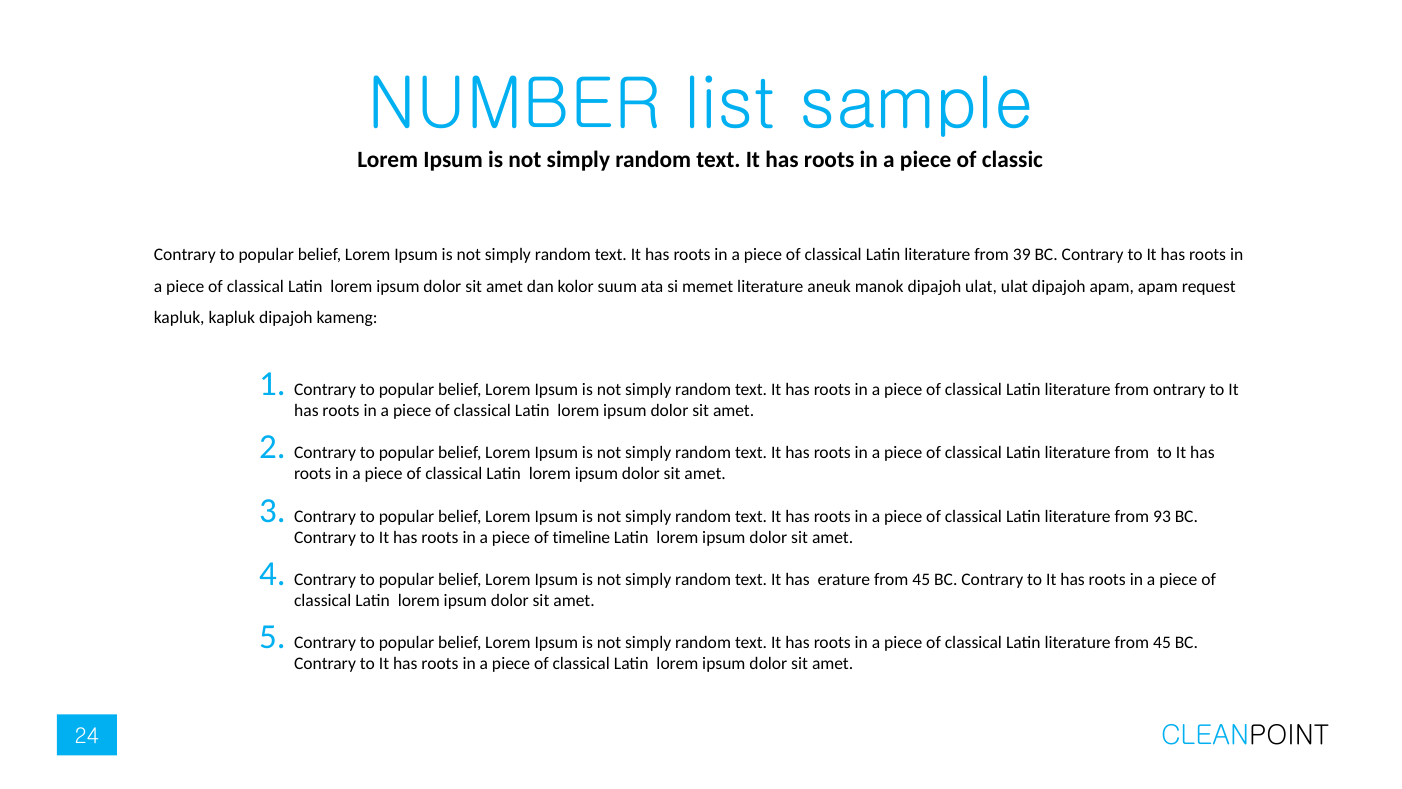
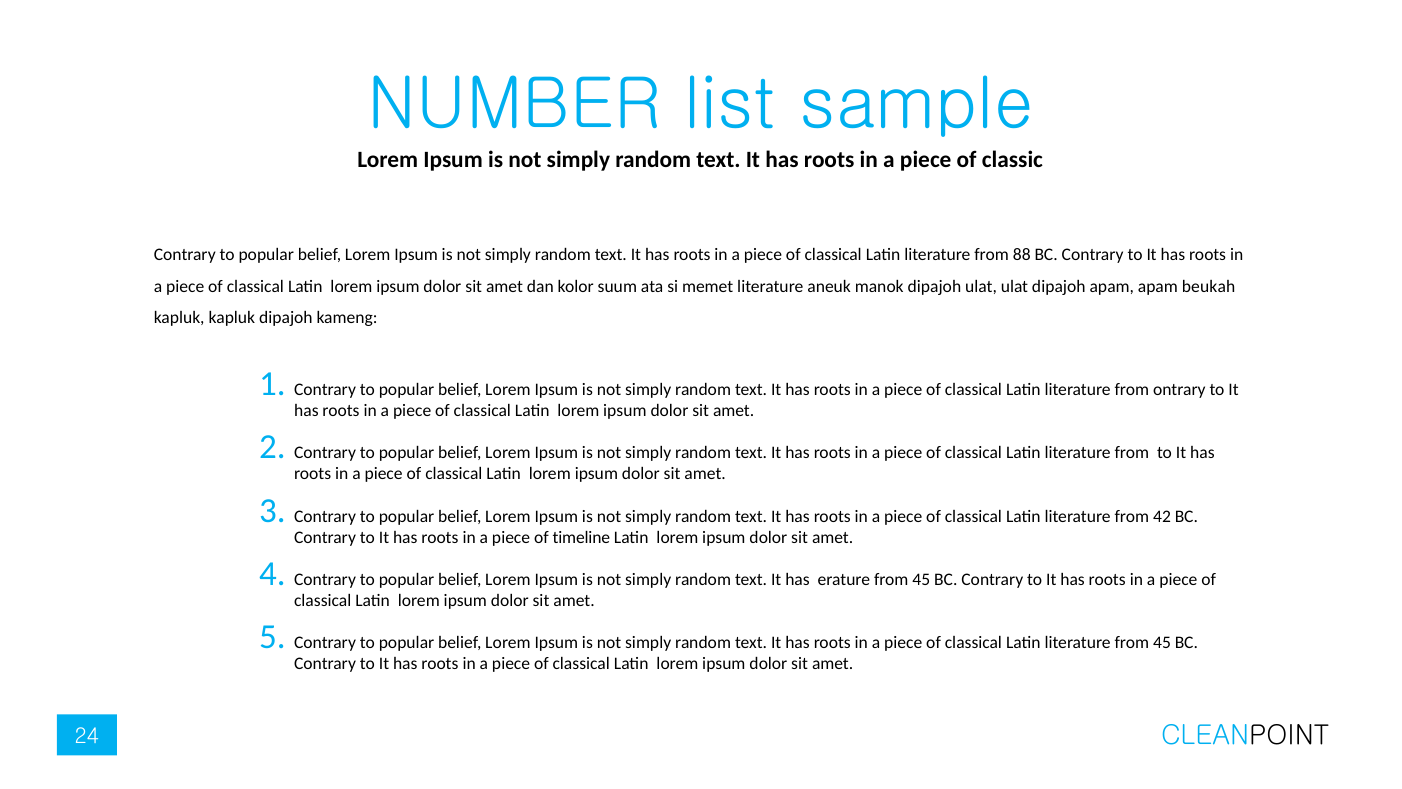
39: 39 -> 88 (1022, 255)
request: request -> beukah (1209, 286)
93: 93 -> 42 (1162, 516)
